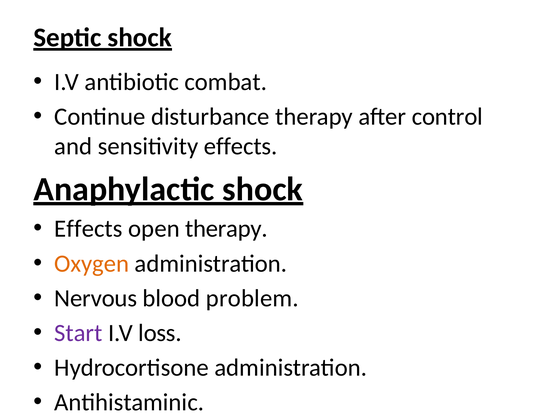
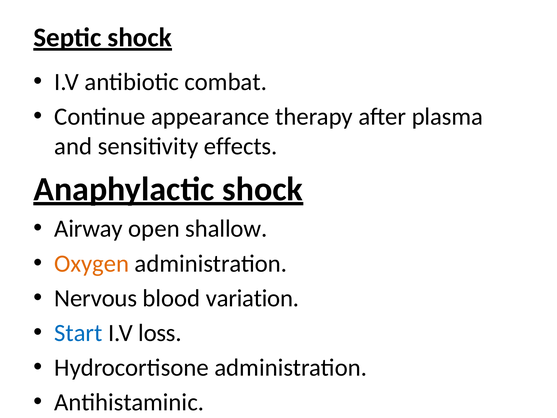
disturbance: disturbance -> appearance (210, 117)
control: control -> plasma (447, 117)
Effects: Effects -> Airway (89, 229)
open therapy: therapy -> shallow (226, 229)
problem: problem -> variation (253, 298)
Start colour: purple -> blue (78, 333)
